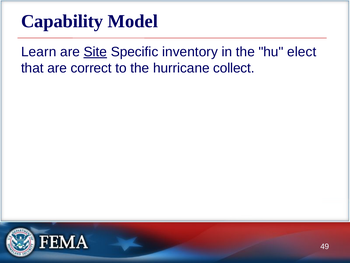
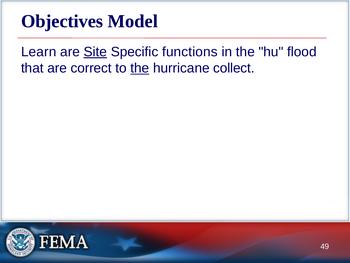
Capability: Capability -> Objectives (62, 21)
inventory: inventory -> functions (190, 52)
elect: elect -> flood (302, 52)
the underline: none -> present (140, 68)
